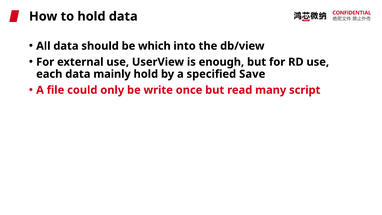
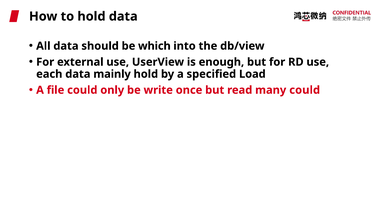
Save: Save -> Load (252, 74)
many script: script -> could (305, 90)
